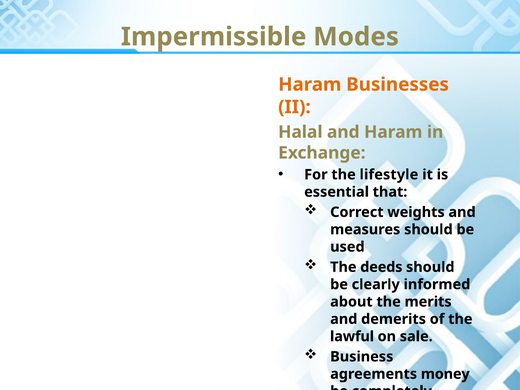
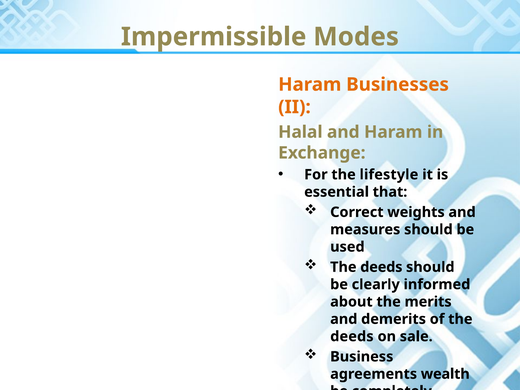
lawful: lawful -> deeds (352, 336)
money: money -> wealth (445, 374)
